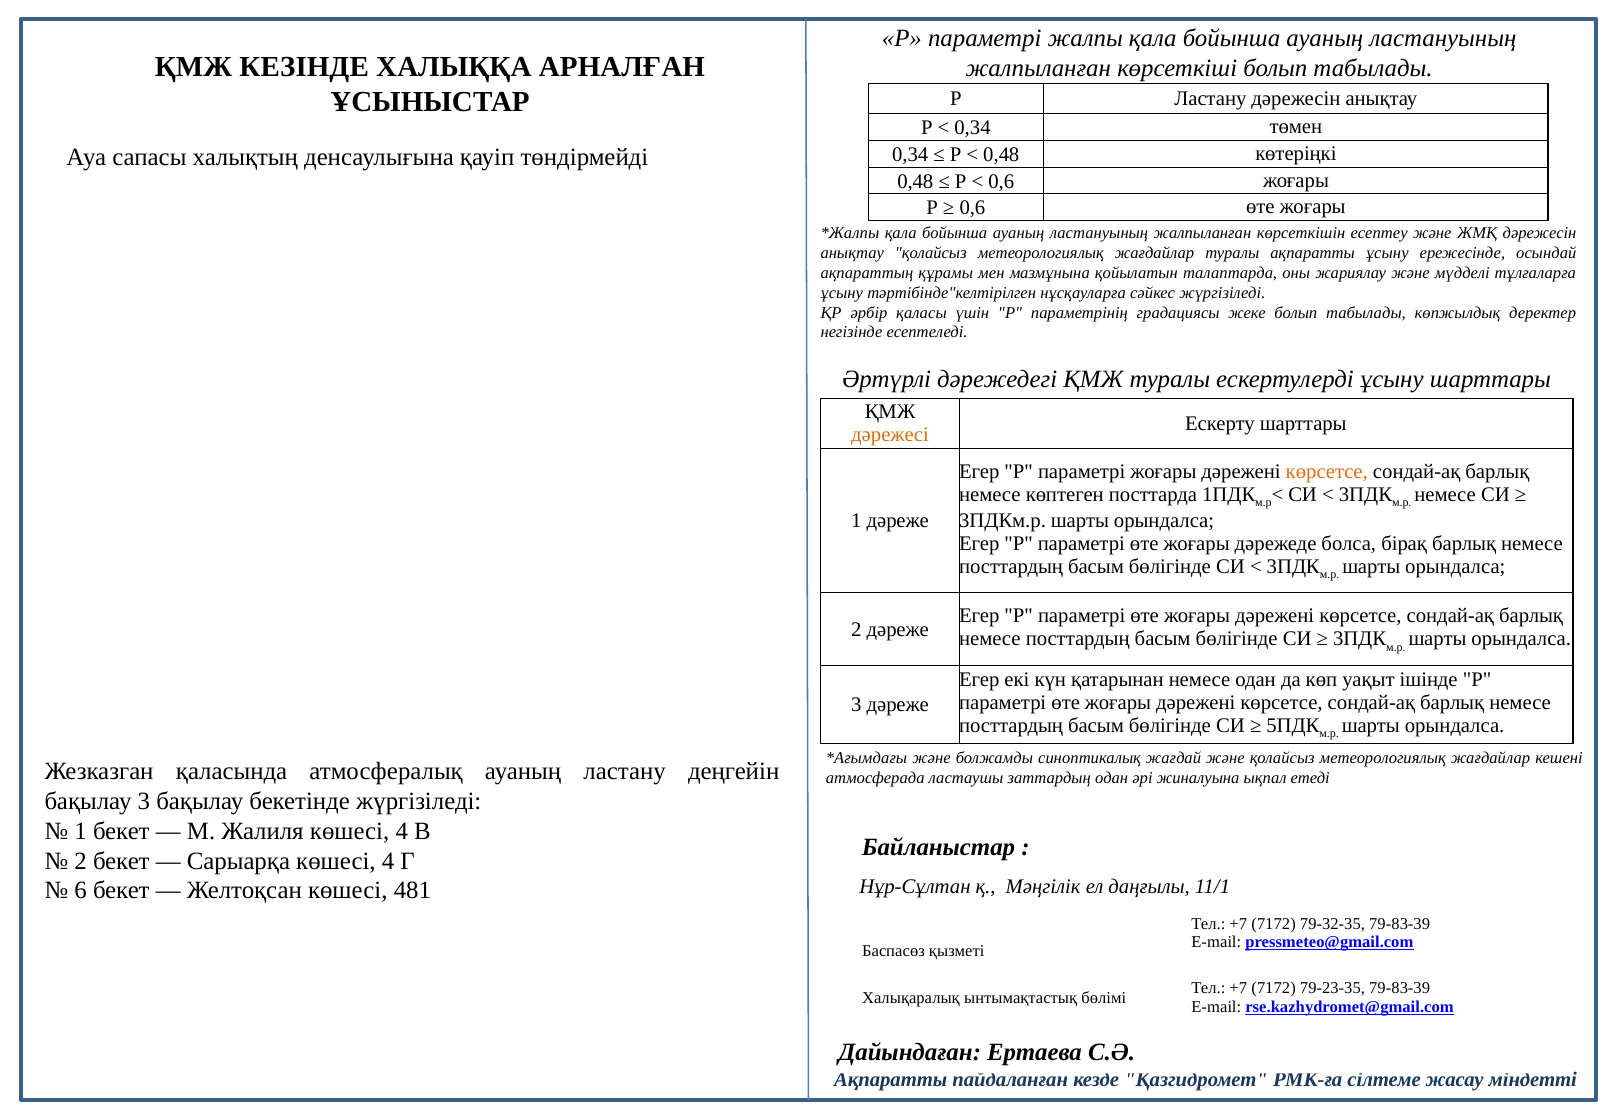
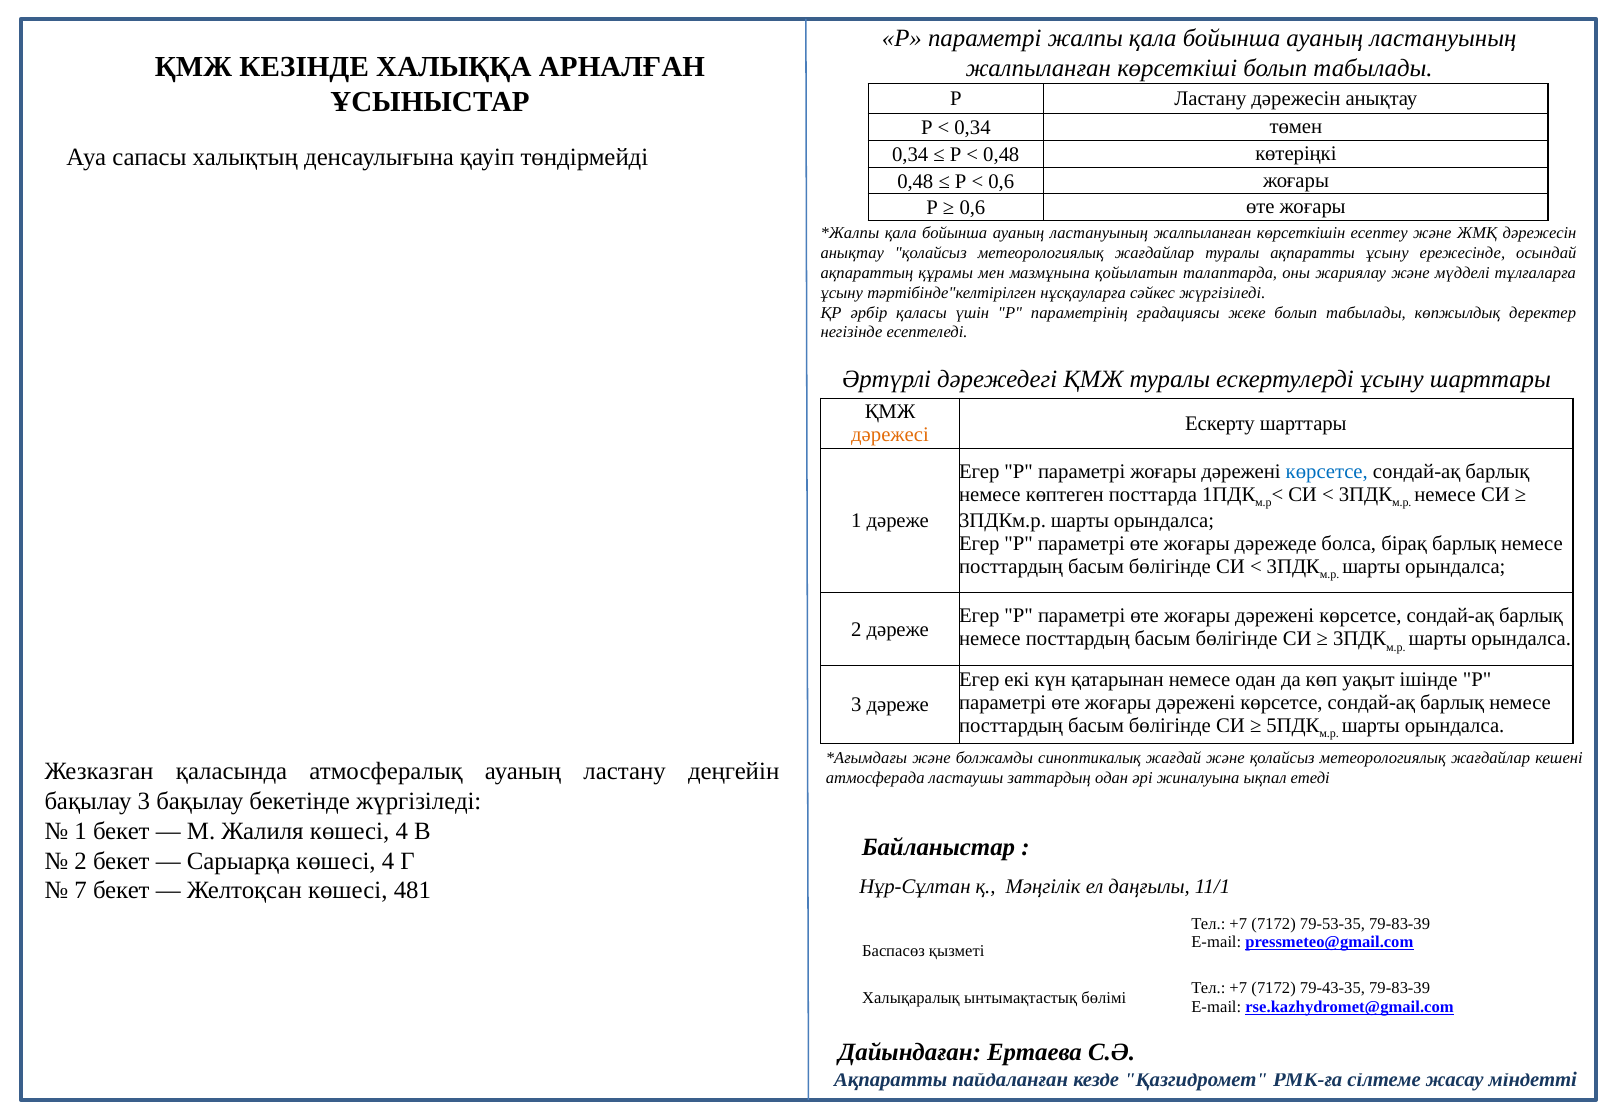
көрсетсе colour: orange -> blue (1327, 472)
6: 6 -> 7 (81, 891)
79-32-35: 79-32-35 -> 79-53-35 (1332, 924)
79-23-35: 79-23-35 -> 79-43-35 (1332, 989)
